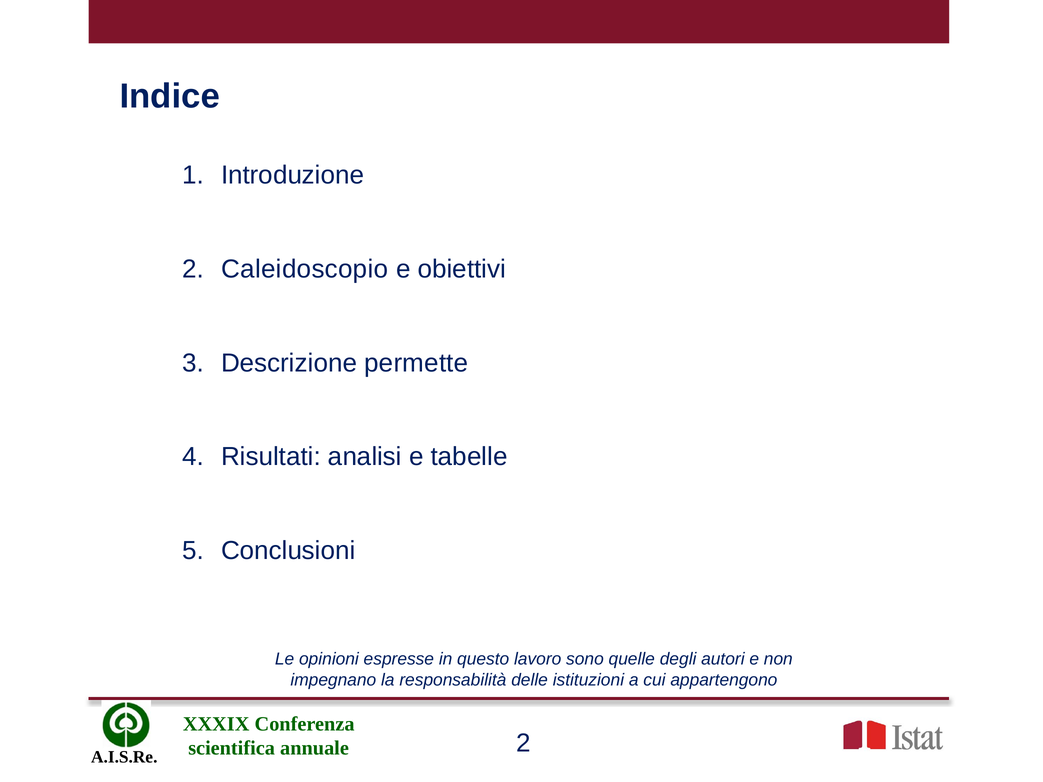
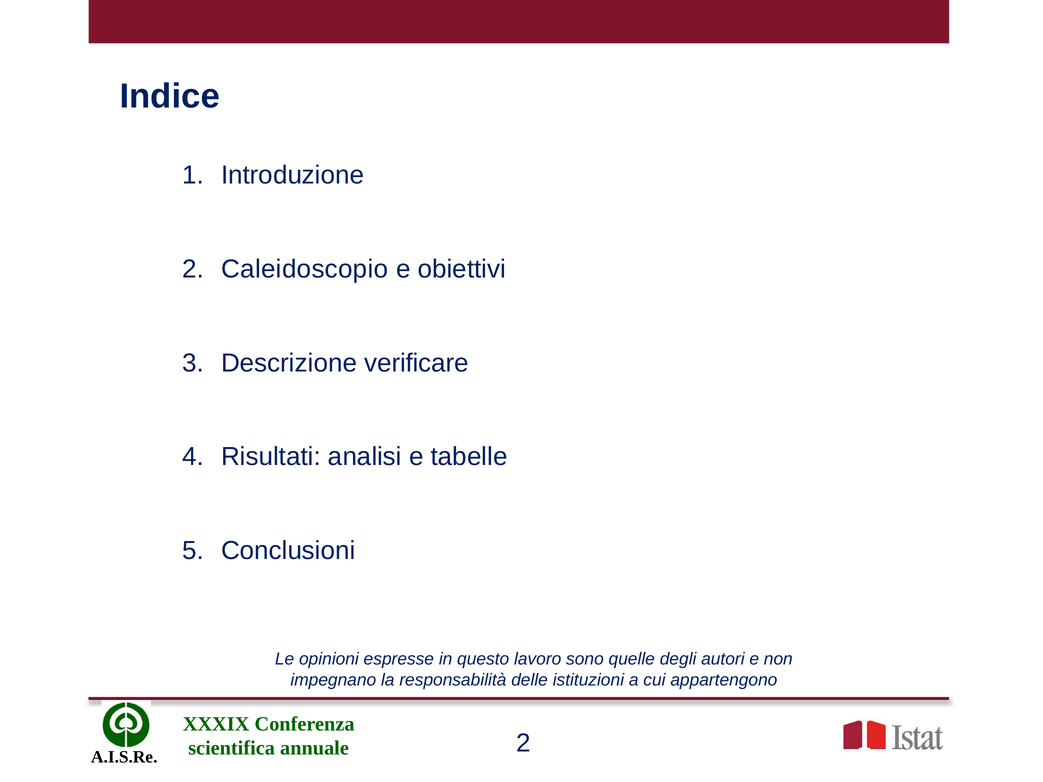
permette: permette -> verificare (416, 363)
